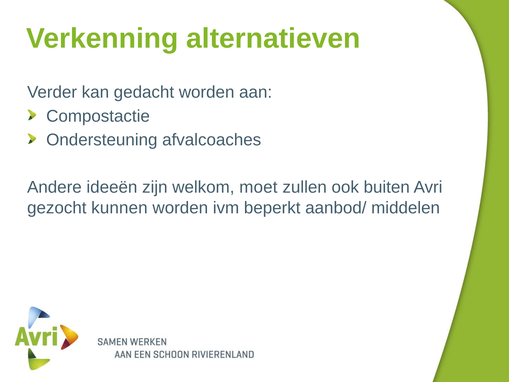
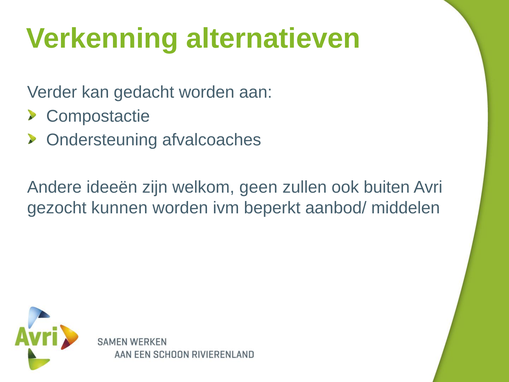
moet: moet -> geen (258, 187)
